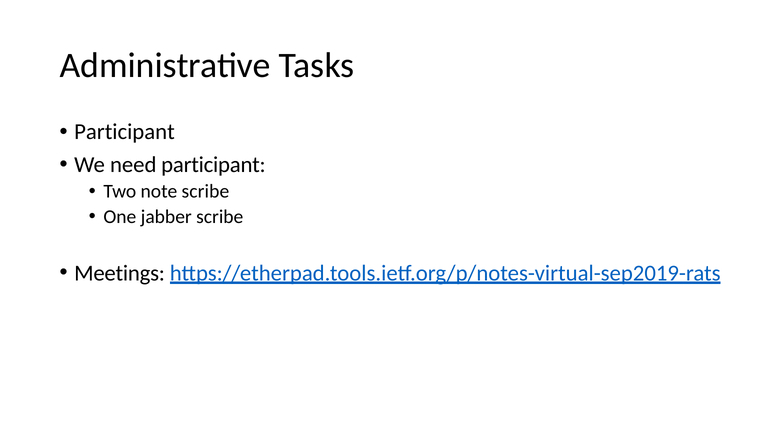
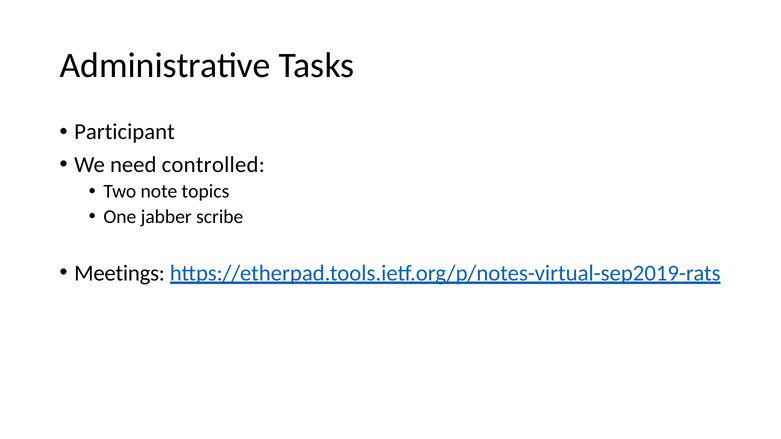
need participant: participant -> controlled (213, 165)
note scribe: scribe -> topics (205, 192)
